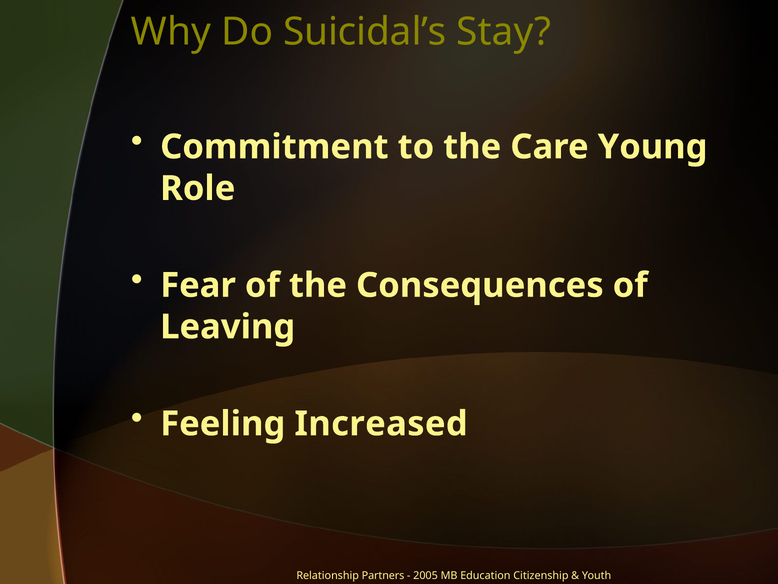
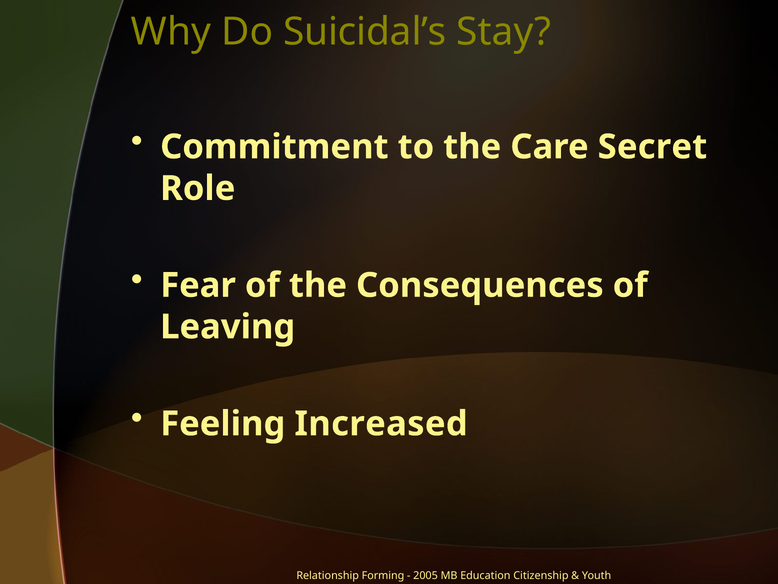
Young: Young -> Secret (652, 147)
Partners: Partners -> Forming (383, 575)
